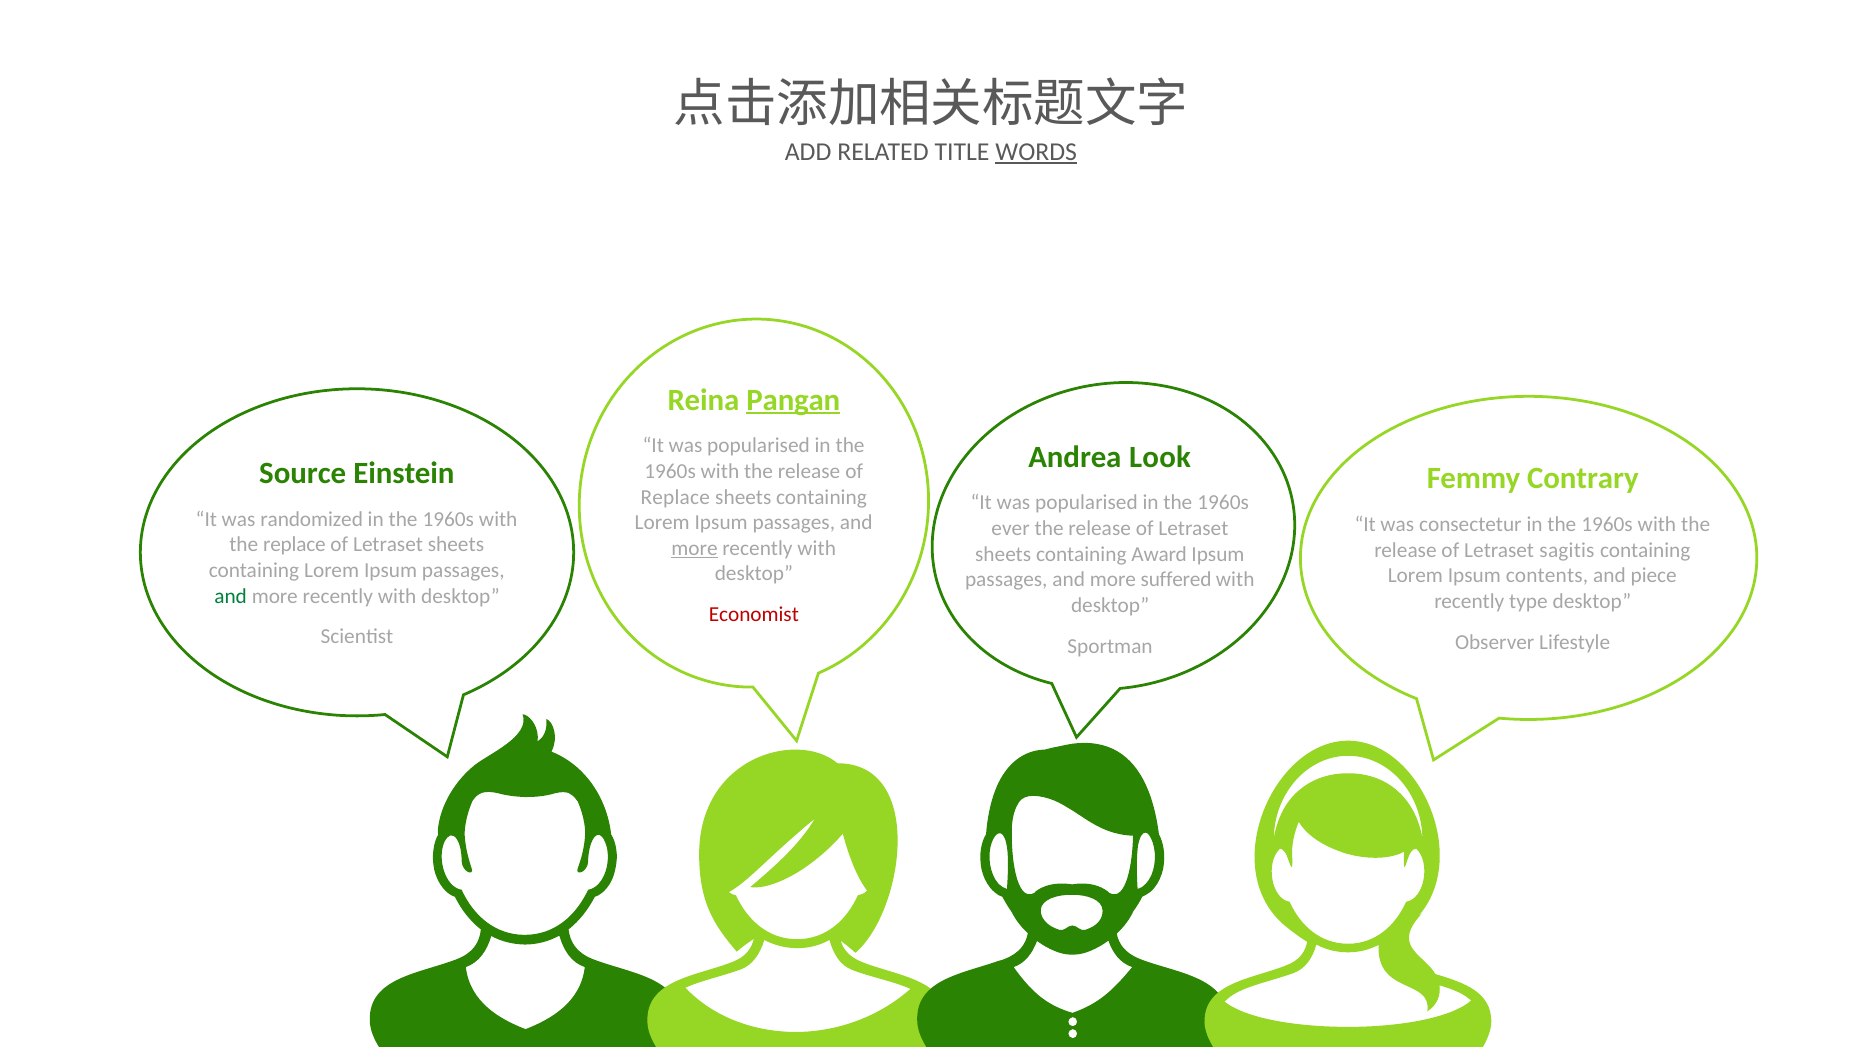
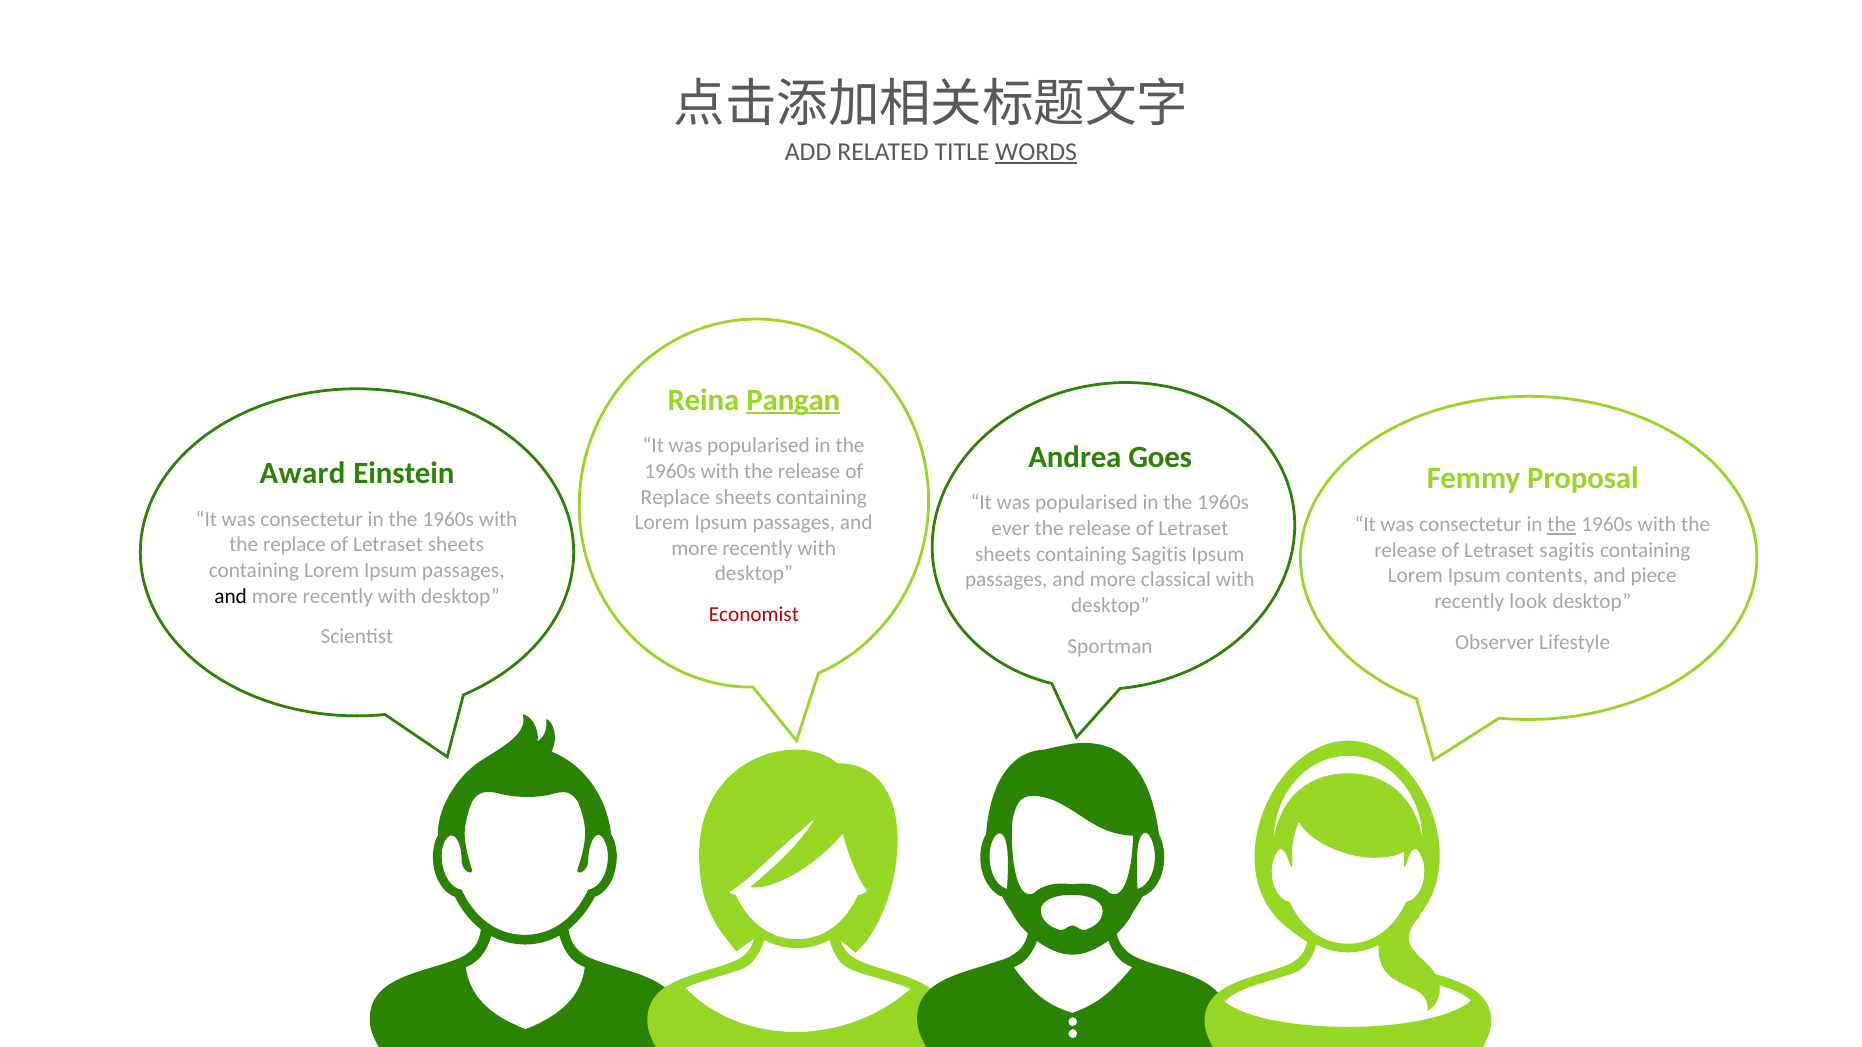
Look: Look -> Goes (1160, 457)
Source: Source -> Award (303, 473)
Contrary: Contrary -> Proposal (1583, 479)
randomized: randomized -> consectetur (312, 519)
the underline: none -> present (1562, 525)
more underline: present -> none (695, 548)
containing Award: Award -> Sagitis (1159, 554)
suffered: suffered -> classical (1176, 580)
and colour: green -> black (231, 596)
type: type -> look (1528, 602)
